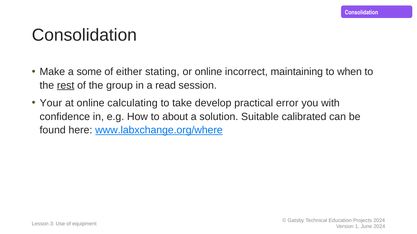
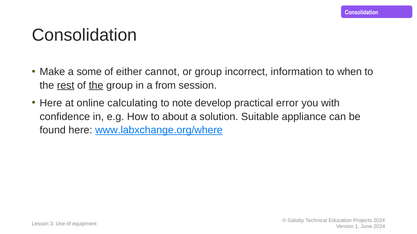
stating: stating -> cannot (162, 72)
or online: online -> group (208, 72)
maintaining: maintaining -> information (297, 72)
the underline: none -> present (96, 85)
read: read -> from (166, 85)
Your: Your -> Here (51, 103)
take: take -> note (182, 103)
calibrated: calibrated -> appliance (304, 117)
